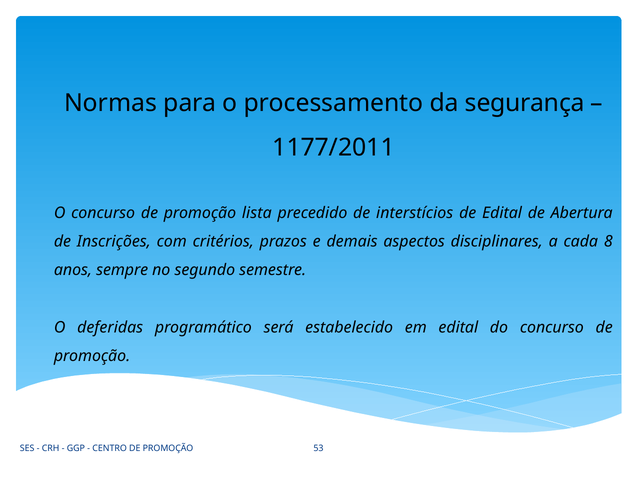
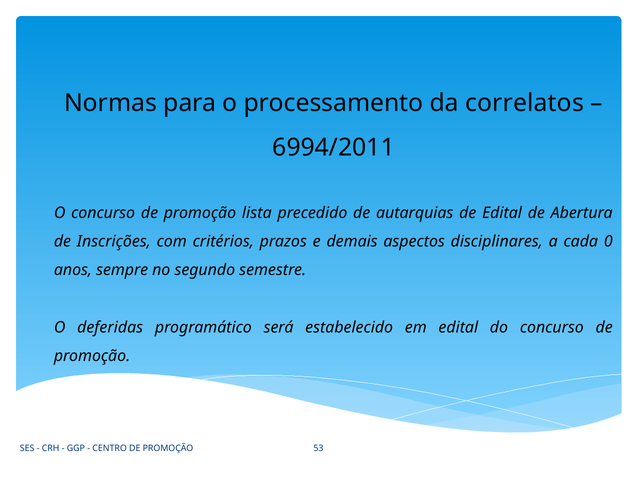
segurança: segurança -> correlatos (525, 103)
1177/2011: 1177/2011 -> 6994/2011 (334, 148)
interstícios: interstícios -> autarquias (415, 213)
8: 8 -> 0 (608, 241)
